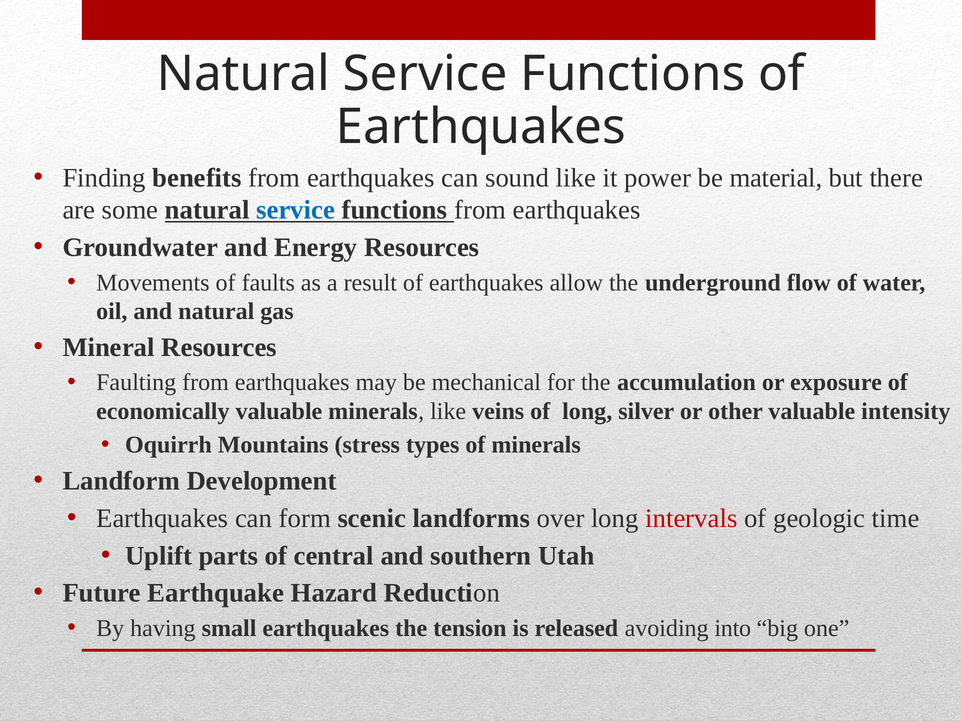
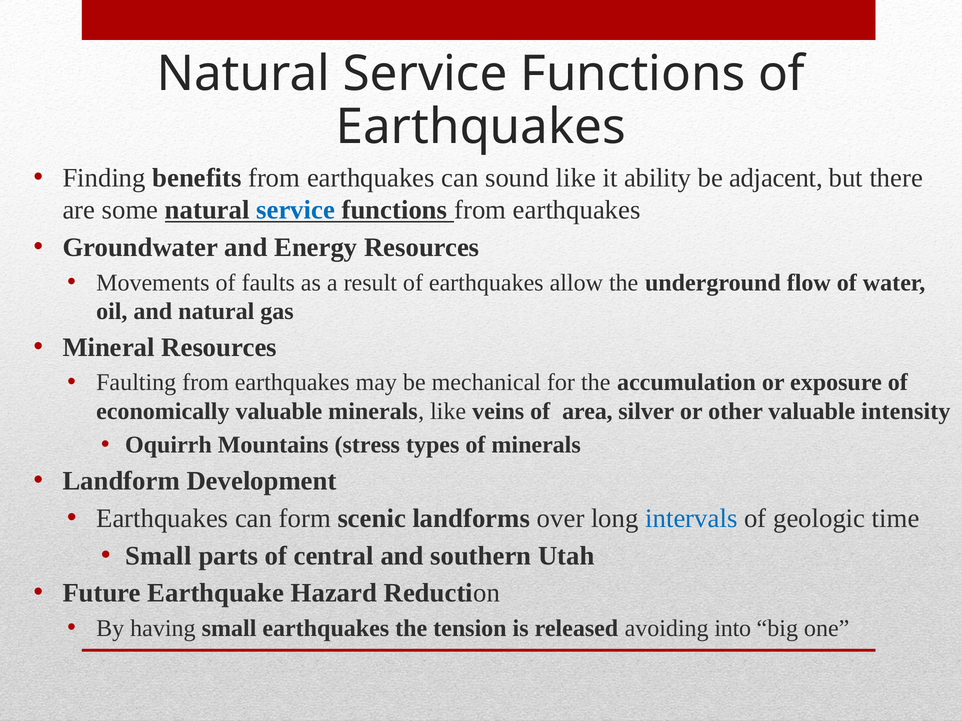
power: power -> ability (658, 178)
material: material -> adjacent (776, 178)
of long: long -> area (587, 412)
intervals colour: red -> blue (691, 519)
Uplift: Uplift -> Small (158, 556)
